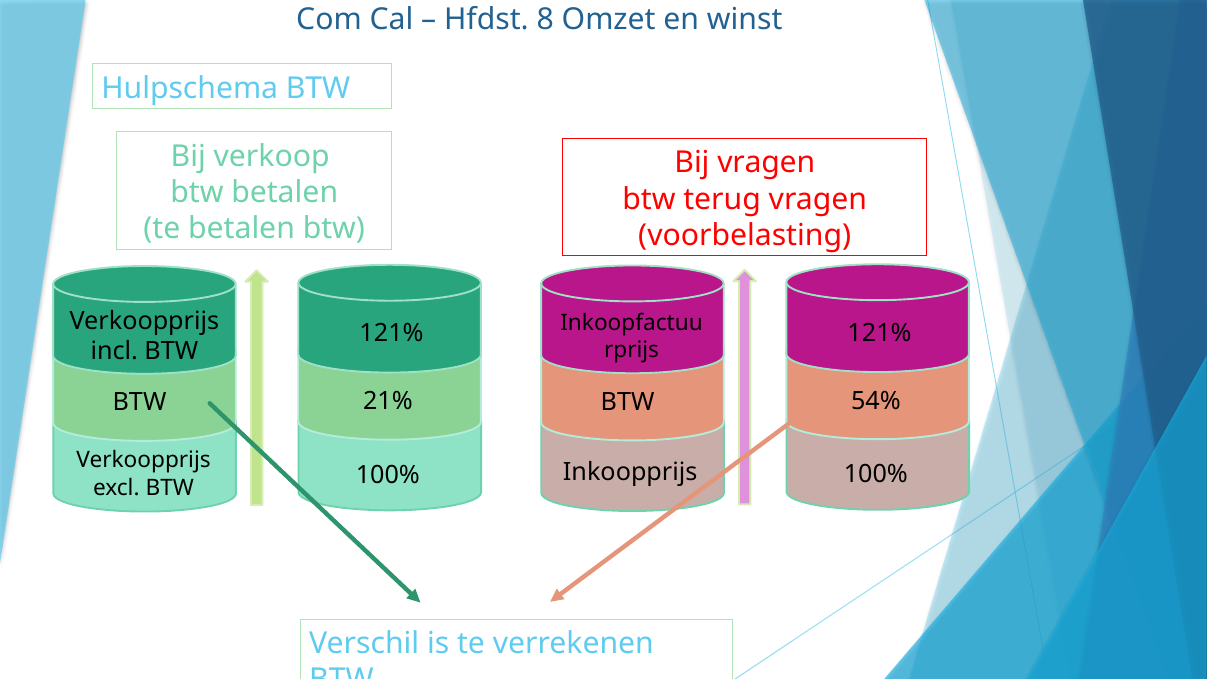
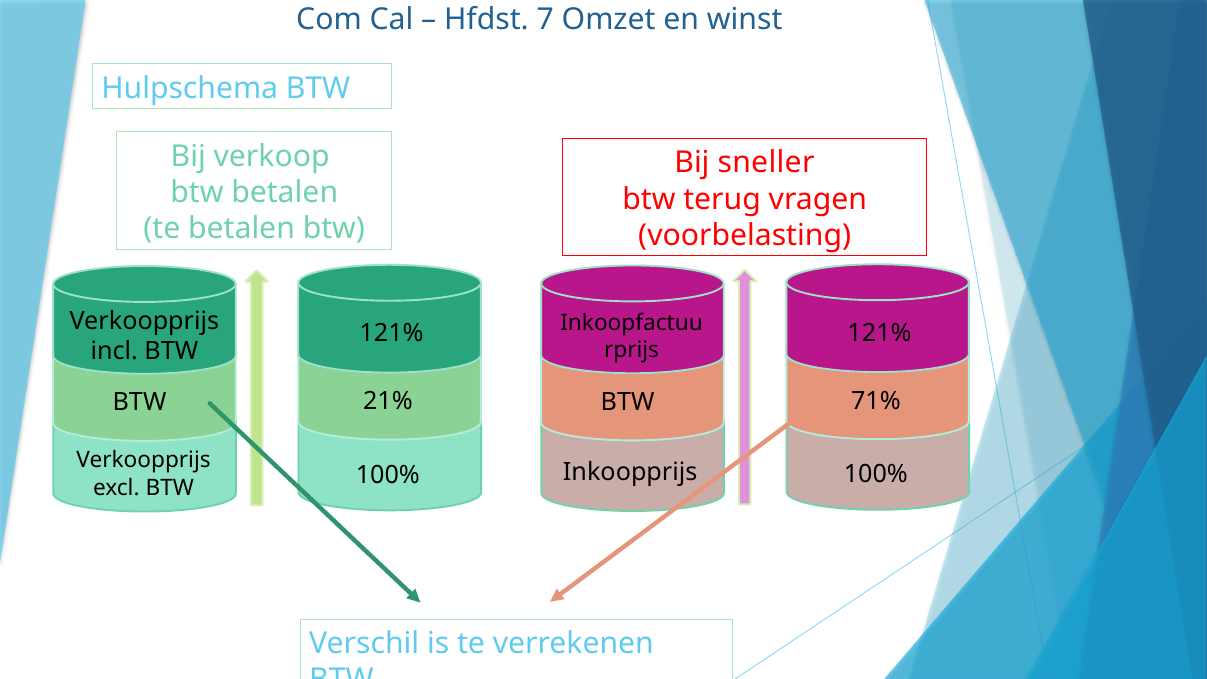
8: 8 -> 7 (545, 19)
Bij vragen: vragen -> sneller (766, 163)
54%: 54% -> 71% (876, 401)
